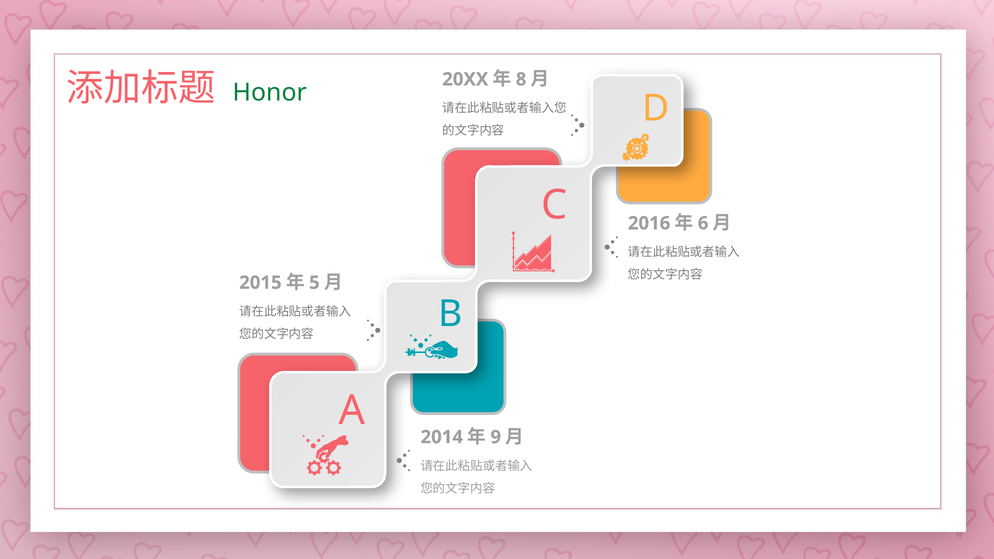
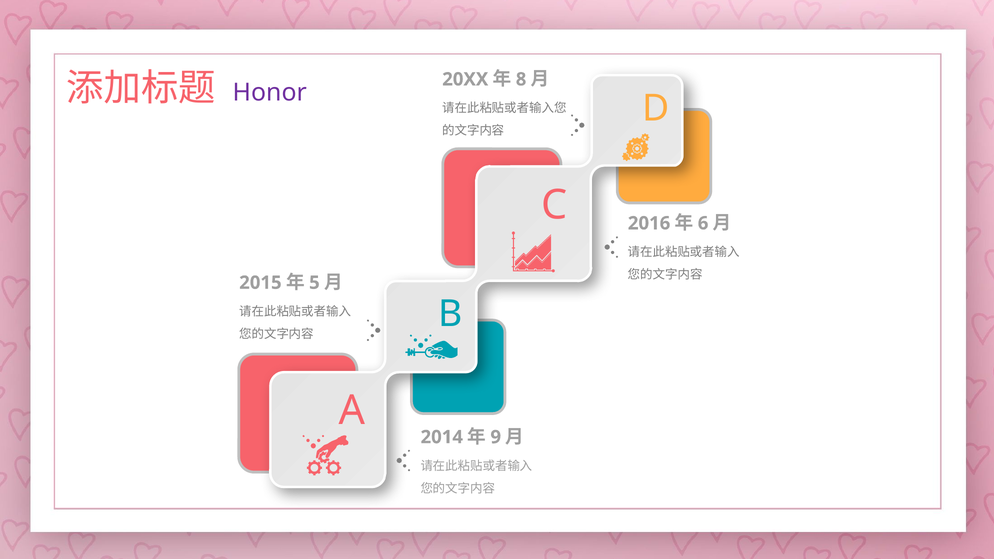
Honor colour: green -> purple (270, 93)
